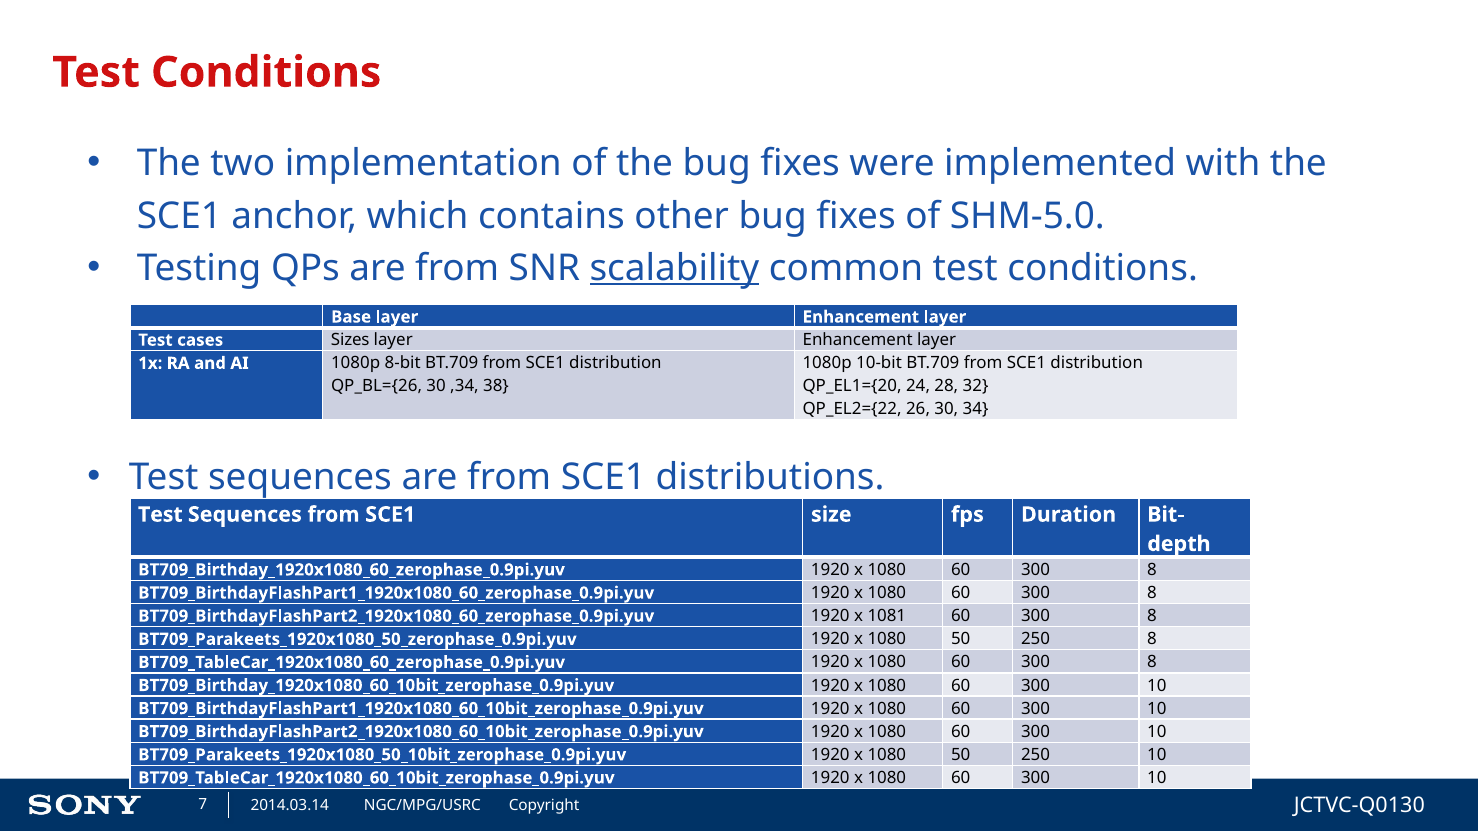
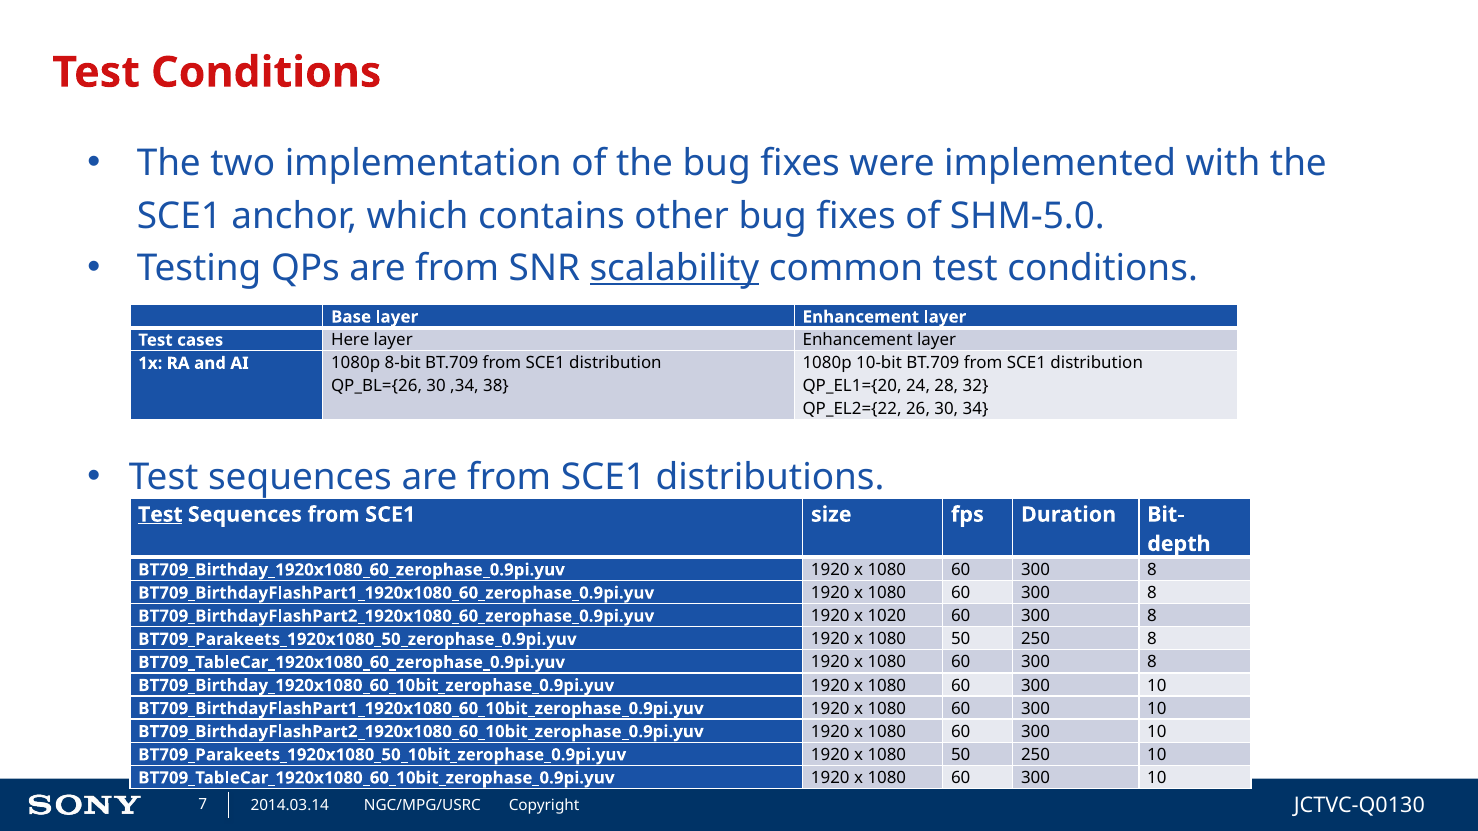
Sizes: Sizes -> Here (350, 340)
Test underline: none -> present (160, 514)
1081: 1081 -> 1020 (887, 616)
